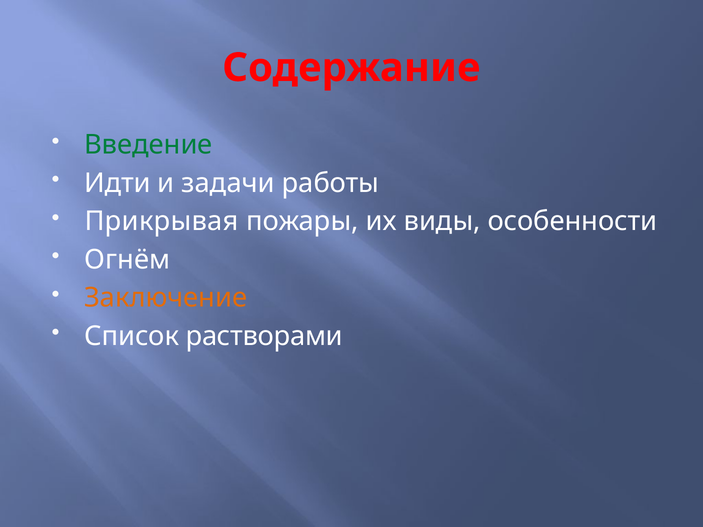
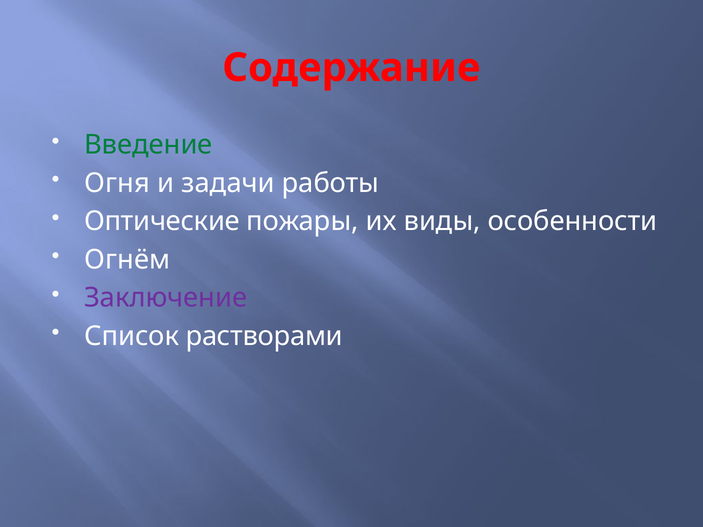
Идти: Идти -> Огня (117, 183)
Прикрывая: Прикрывая -> Оптические (162, 221)
Заключение colour: orange -> purple (166, 298)
